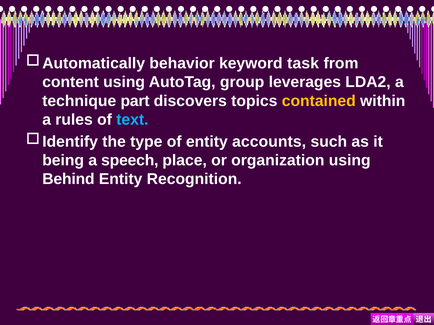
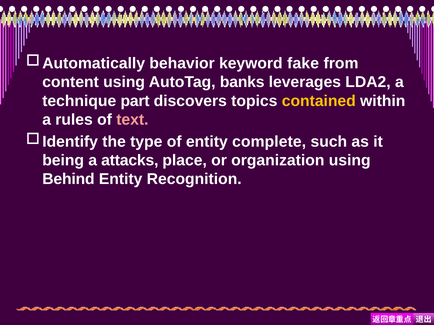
task: task -> fake (303, 63)
group: group -> banks (242, 82)
text colour: light blue -> pink (132, 120)
accounts: accounts -> complete (269, 142)
speech: speech -> attacks (130, 161)
